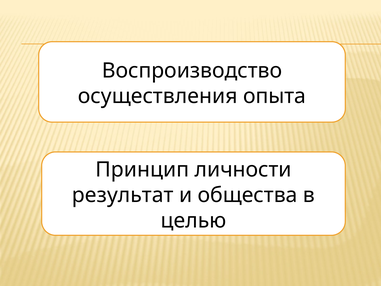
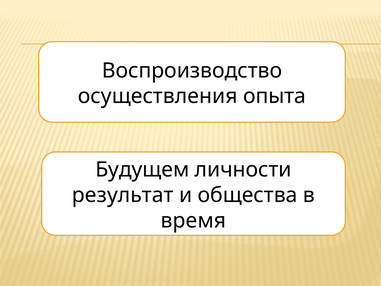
Принцип: Принцип -> Будущем (142, 170)
целью: целью -> время (193, 220)
